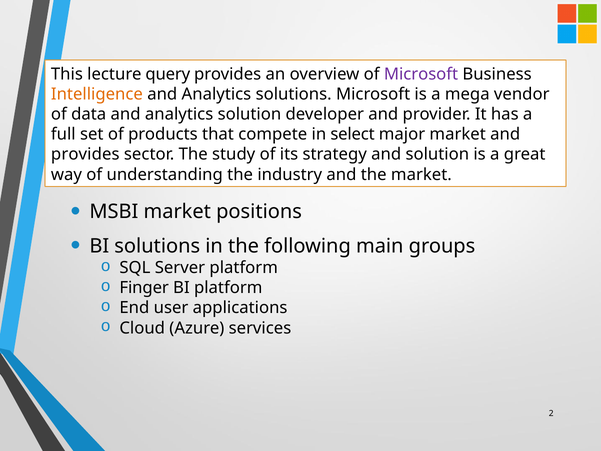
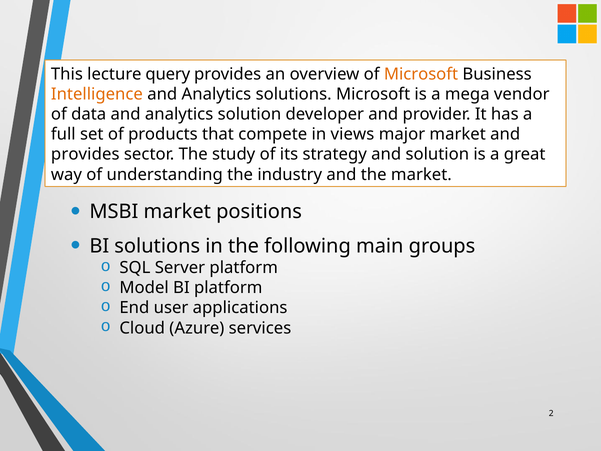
Microsoft colour: purple -> orange (421, 74)
select: select -> views (352, 134)
Finger: Finger -> Model (144, 288)
